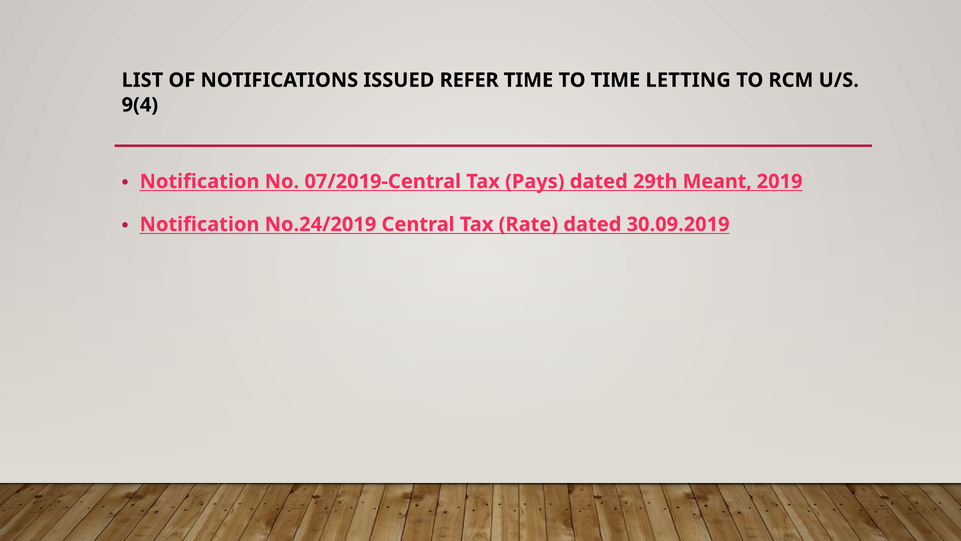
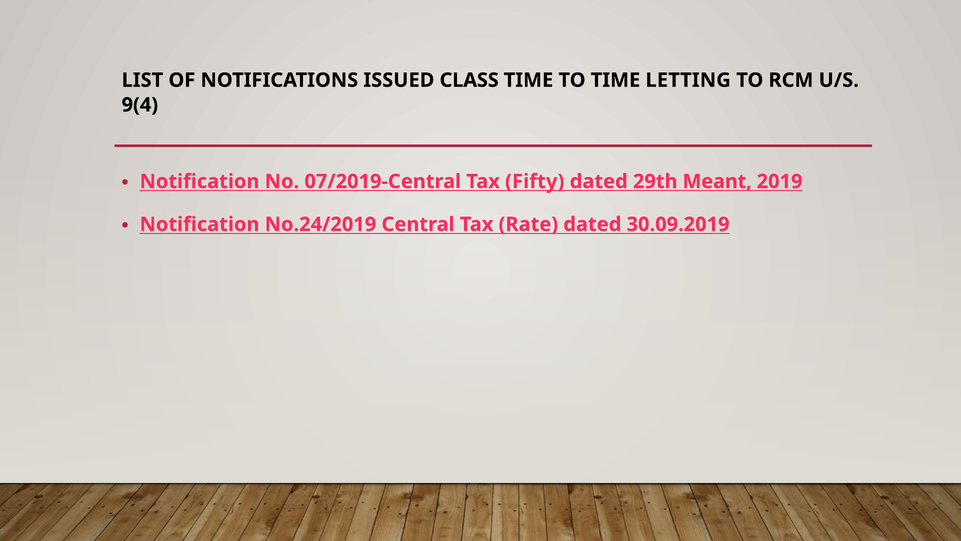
REFER: REFER -> CLASS (469, 80)
Pays: Pays -> Fifty (535, 181)
